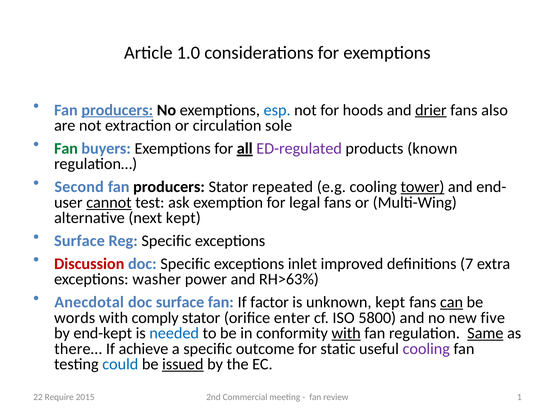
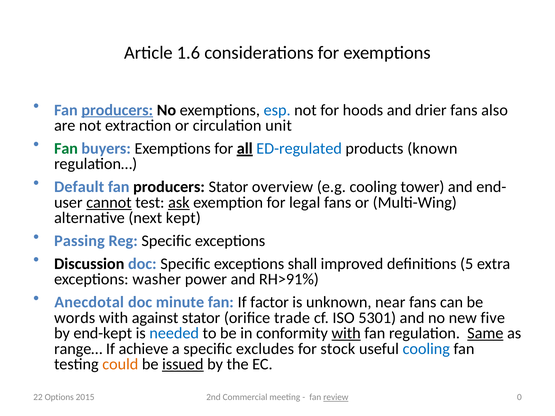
1.0: 1.0 -> 1.6 (189, 53)
drier underline: present -> none (431, 110)
sole: sole -> unit (279, 126)
ED-regulated colour: purple -> blue (299, 149)
Second: Second -> Default (79, 187)
repeated: repeated -> overview (283, 187)
tower underline: present -> none (422, 187)
ask underline: none -> present (179, 203)
Surface: Surface -> Passing (79, 241)
Discussion colour: red -> black (89, 264)
inlet: inlet -> shall (302, 264)
7: 7 -> 5 (467, 264)
RH>63%: RH>63% -> RH>91% (289, 279)
doc surface: surface -> minute (180, 302)
unknown kept: kept -> near (390, 302)
can underline: present -> none (452, 302)
comply: comply -> against (155, 318)
enter: enter -> trade (292, 318)
5800: 5800 -> 5301 (377, 318)
there…: there… -> range… (78, 349)
outcome: outcome -> excludes (265, 349)
static: static -> stock (338, 349)
cooling colour: purple -> blue (426, 349)
could colour: blue -> orange (120, 365)
Require: Require -> Options (59, 398)
review underline: none -> present (336, 398)
1: 1 -> 0 (519, 397)
